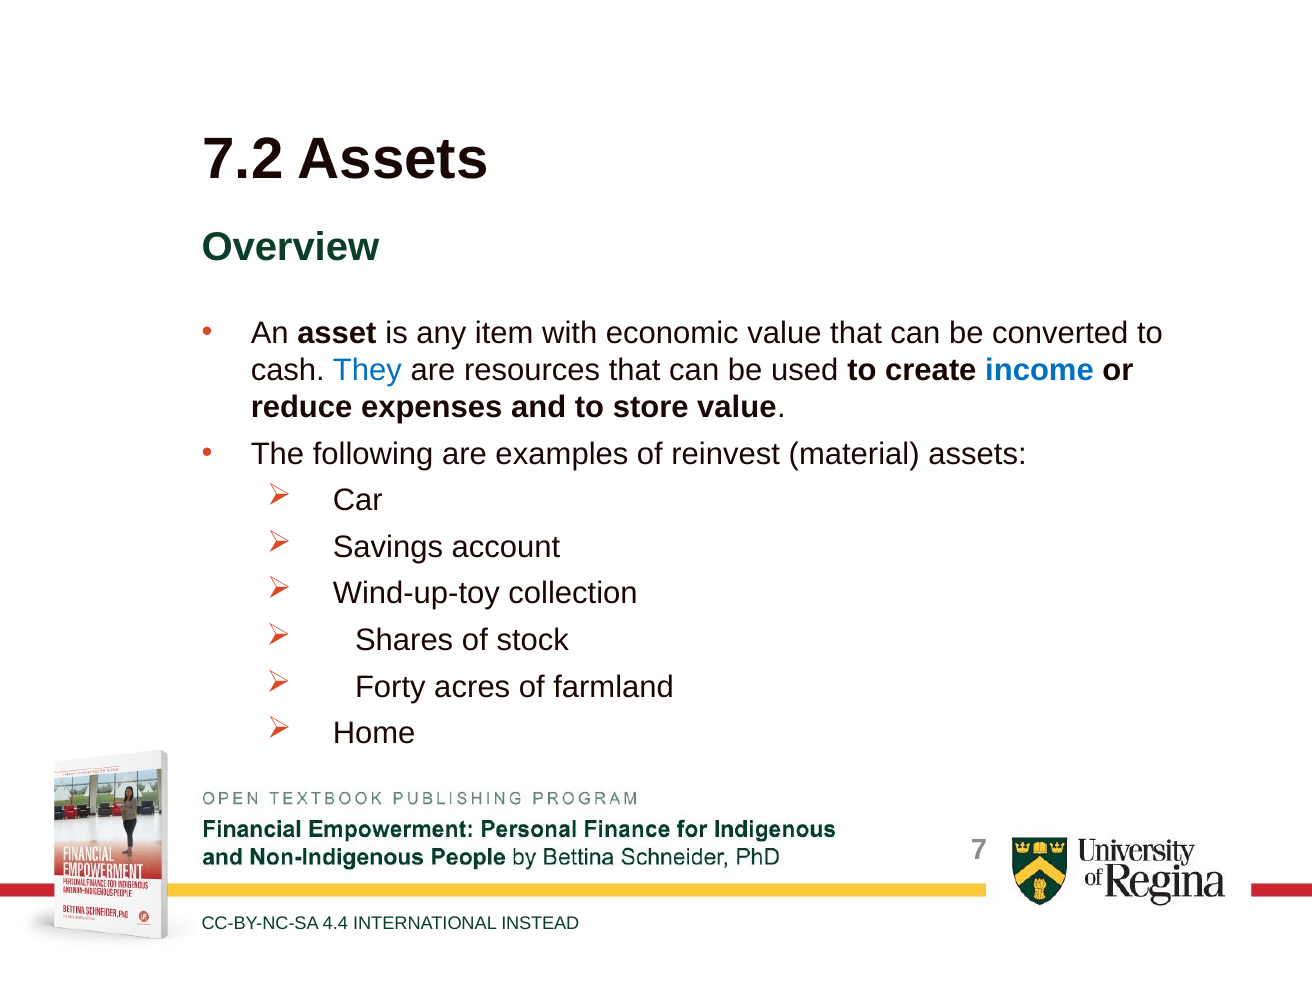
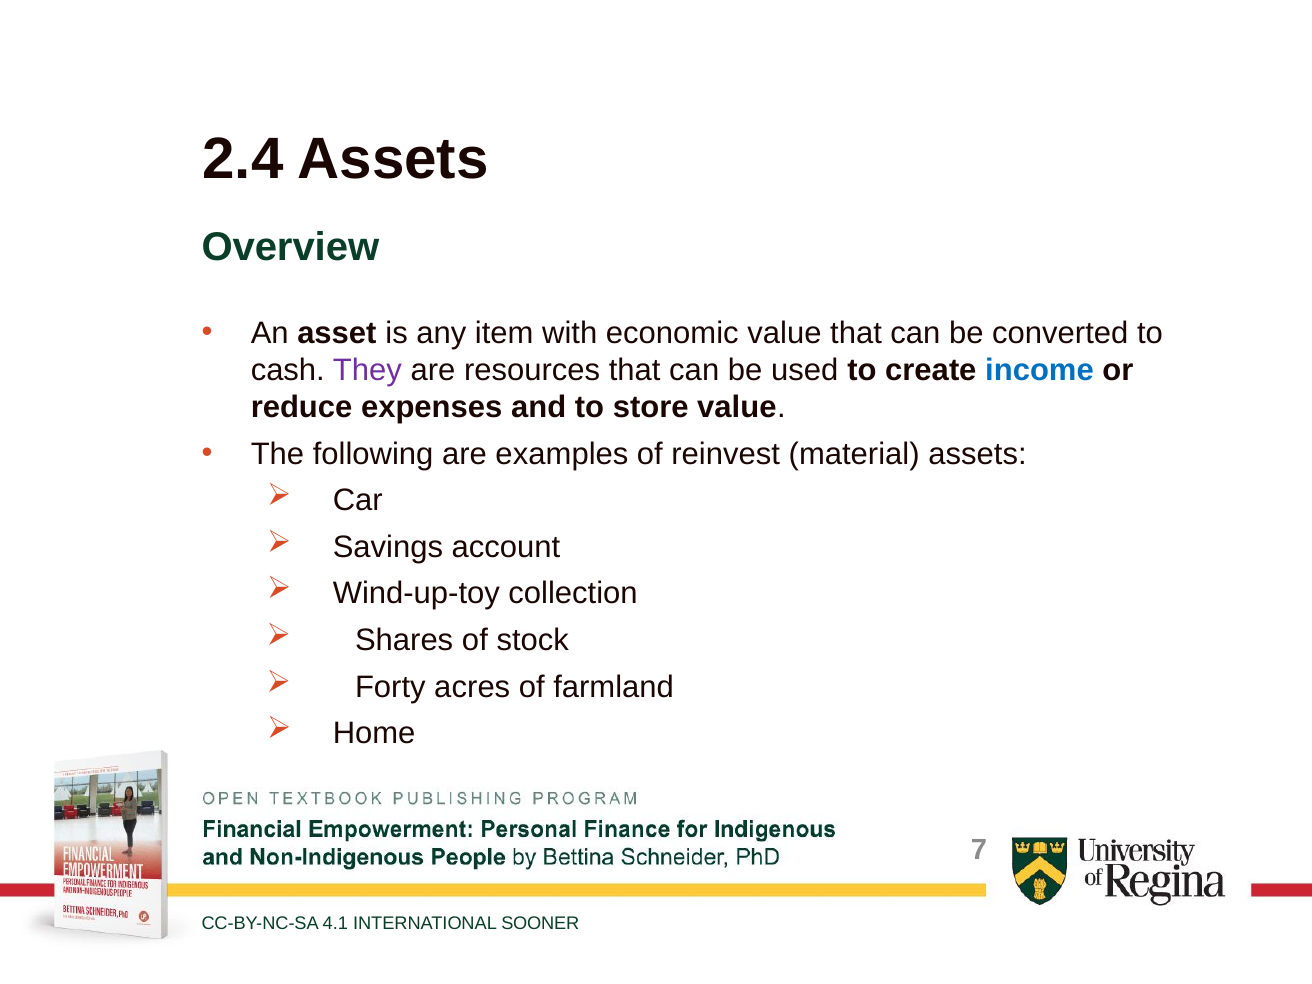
7.2: 7.2 -> 2.4 (243, 159)
They colour: blue -> purple (367, 370)
4.4: 4.4 -> 4.1 (335, 924)
INSTEAD: INSTEAD -> SOONER (540, 924)
